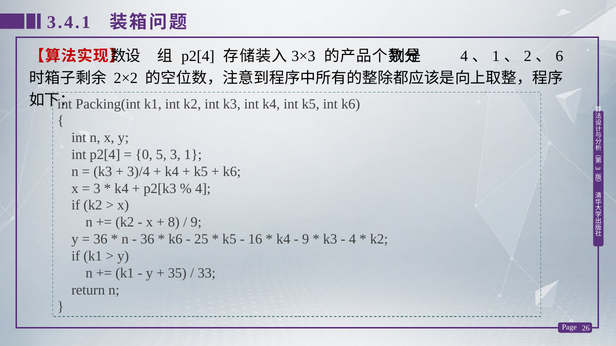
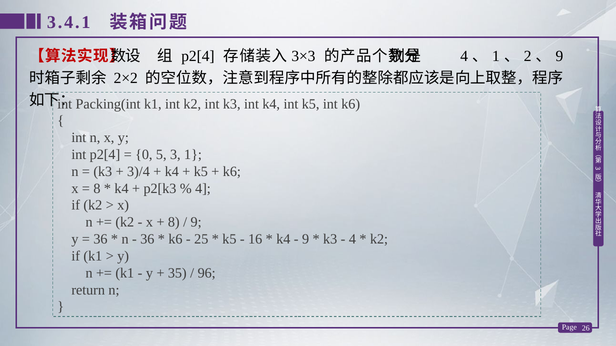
6: 6 -> 9 (559, 56)
3: 3 -> 8 (97, 189)
33: 33 -> 96 (207, 273)
